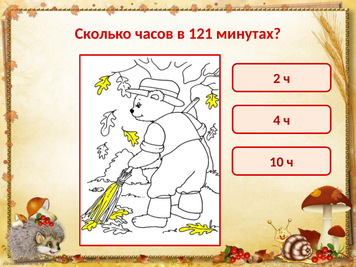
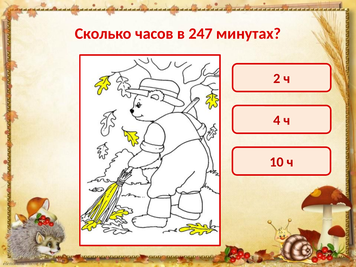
121: 121 -> 247 (201, 34)
